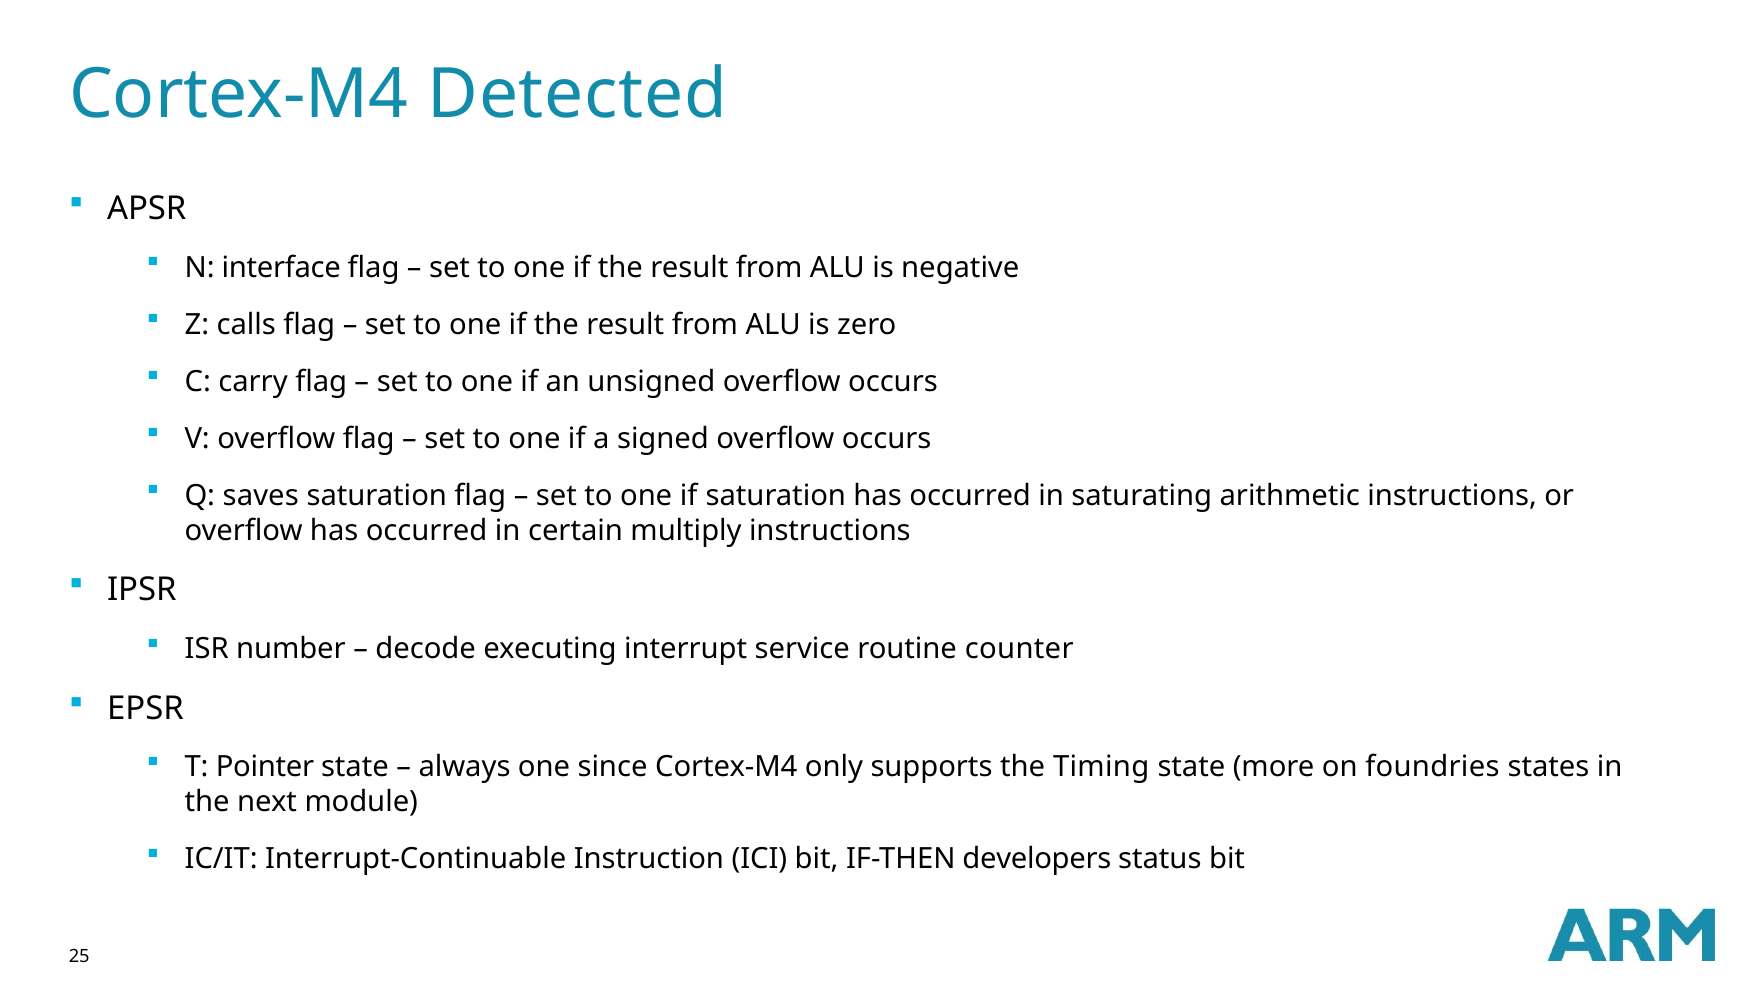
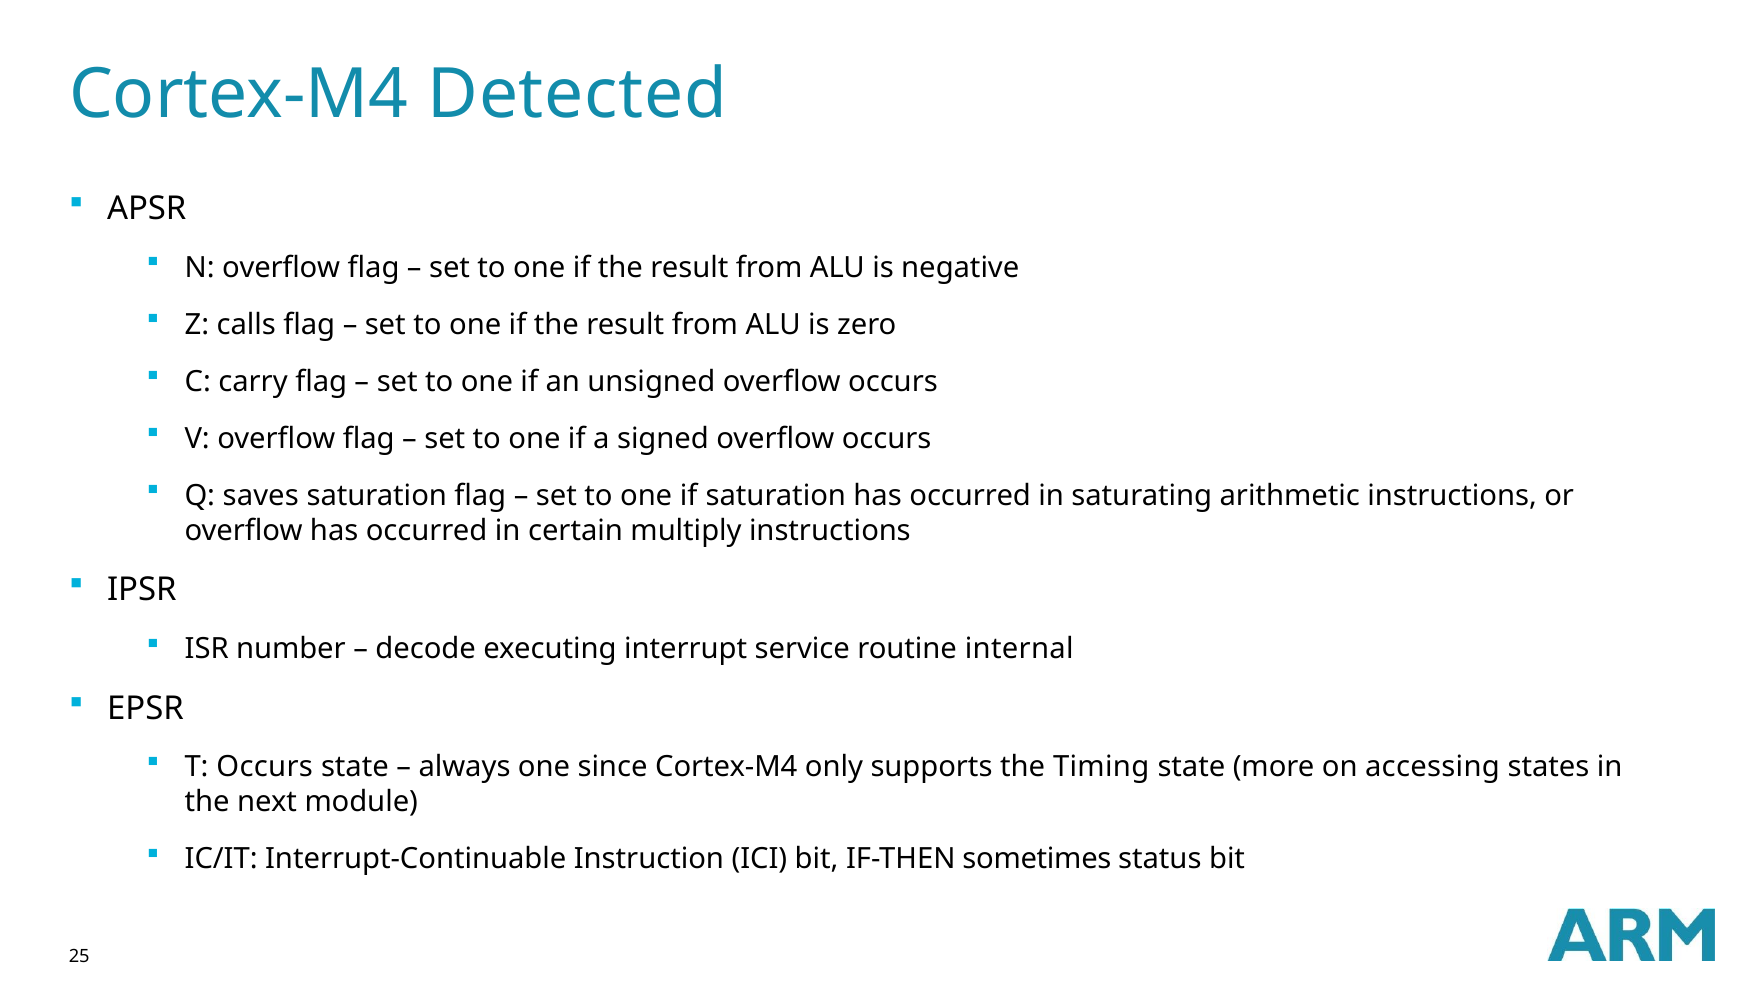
N interface: interface -> overflow (281, 267)
counter: counter -> internal (1019, 649)
T Pointer: Pointer -> Occurs (265, 767)
foundries: foundries -> accessing (1432, 767)
developers: developers -> sometimes (1037, 859)
